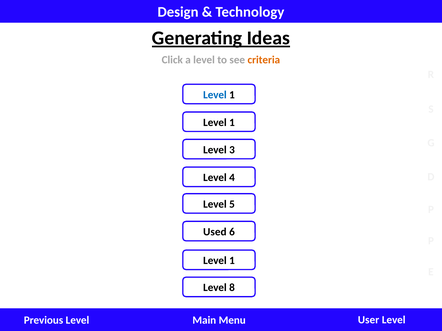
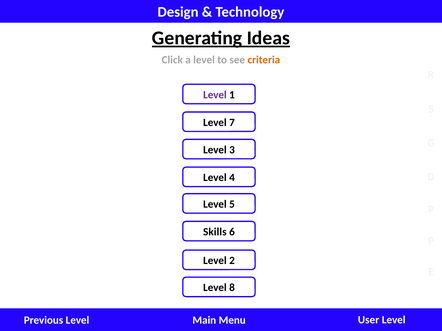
Level colour: blue -> purple (215, 95)
1: 1 -> 7 (232, 123)
Used: Used -> Skills (215, 232)
1: 1 -> 2 (232, 261)
